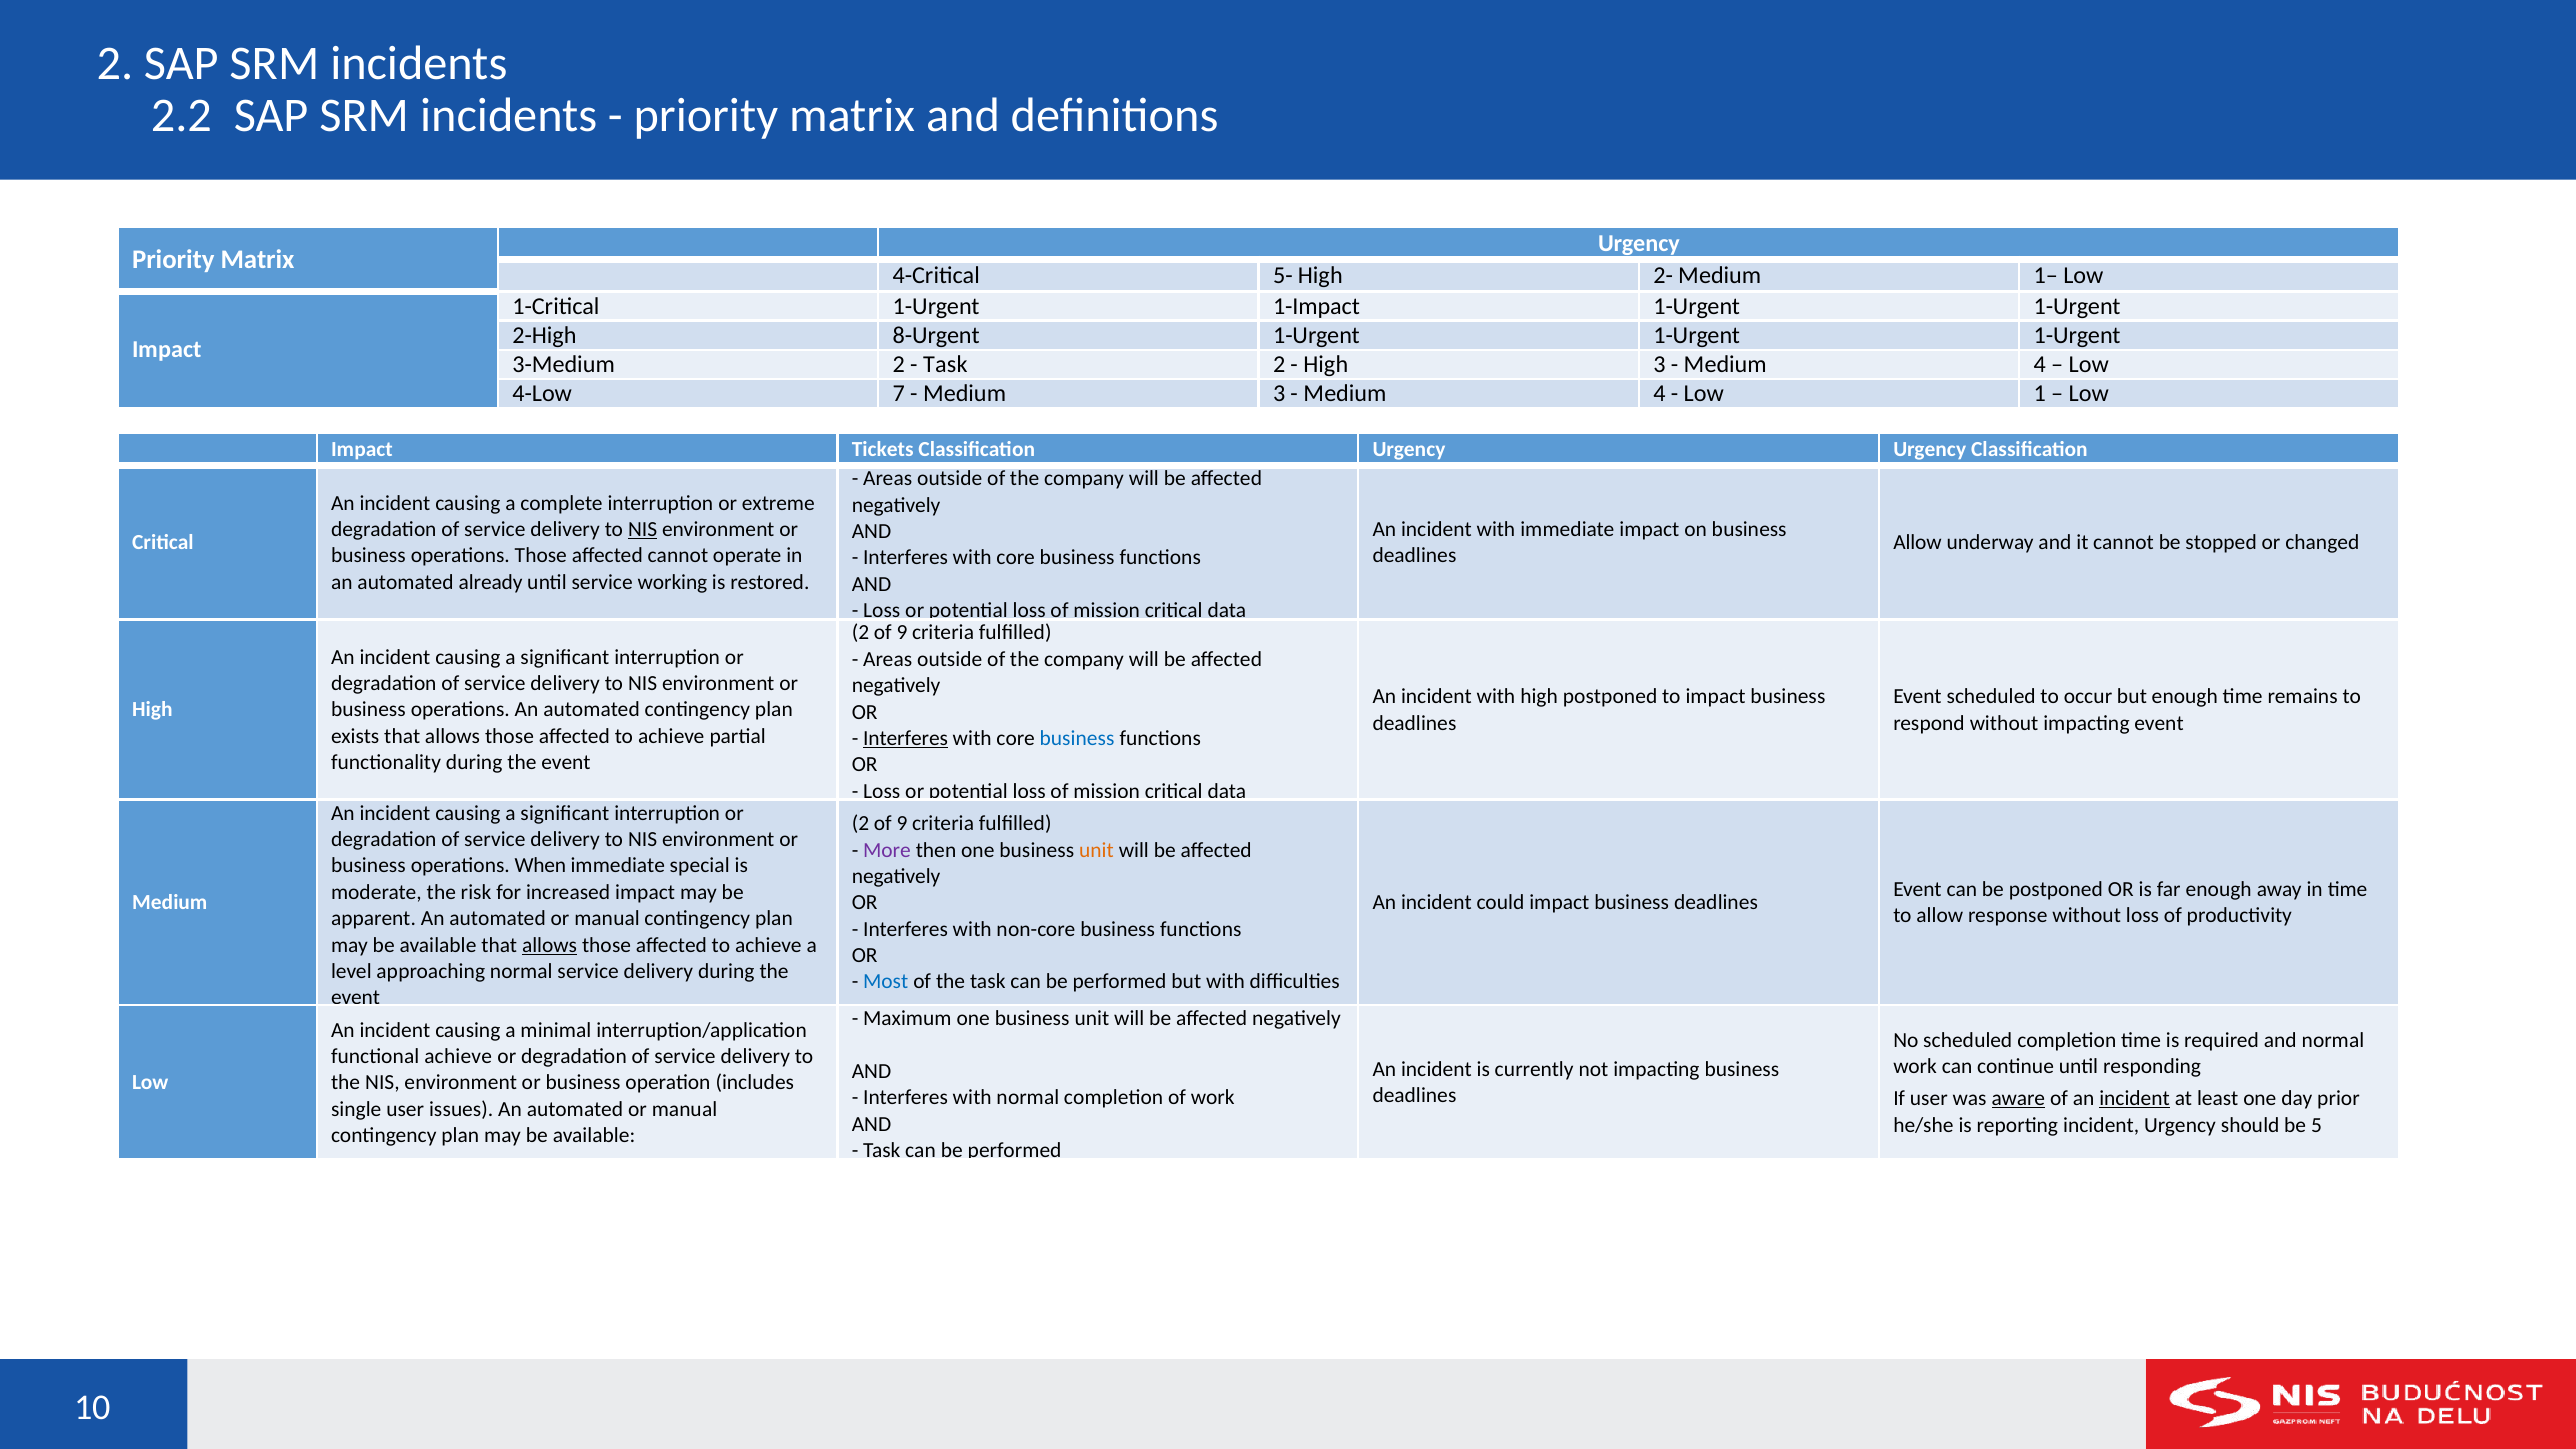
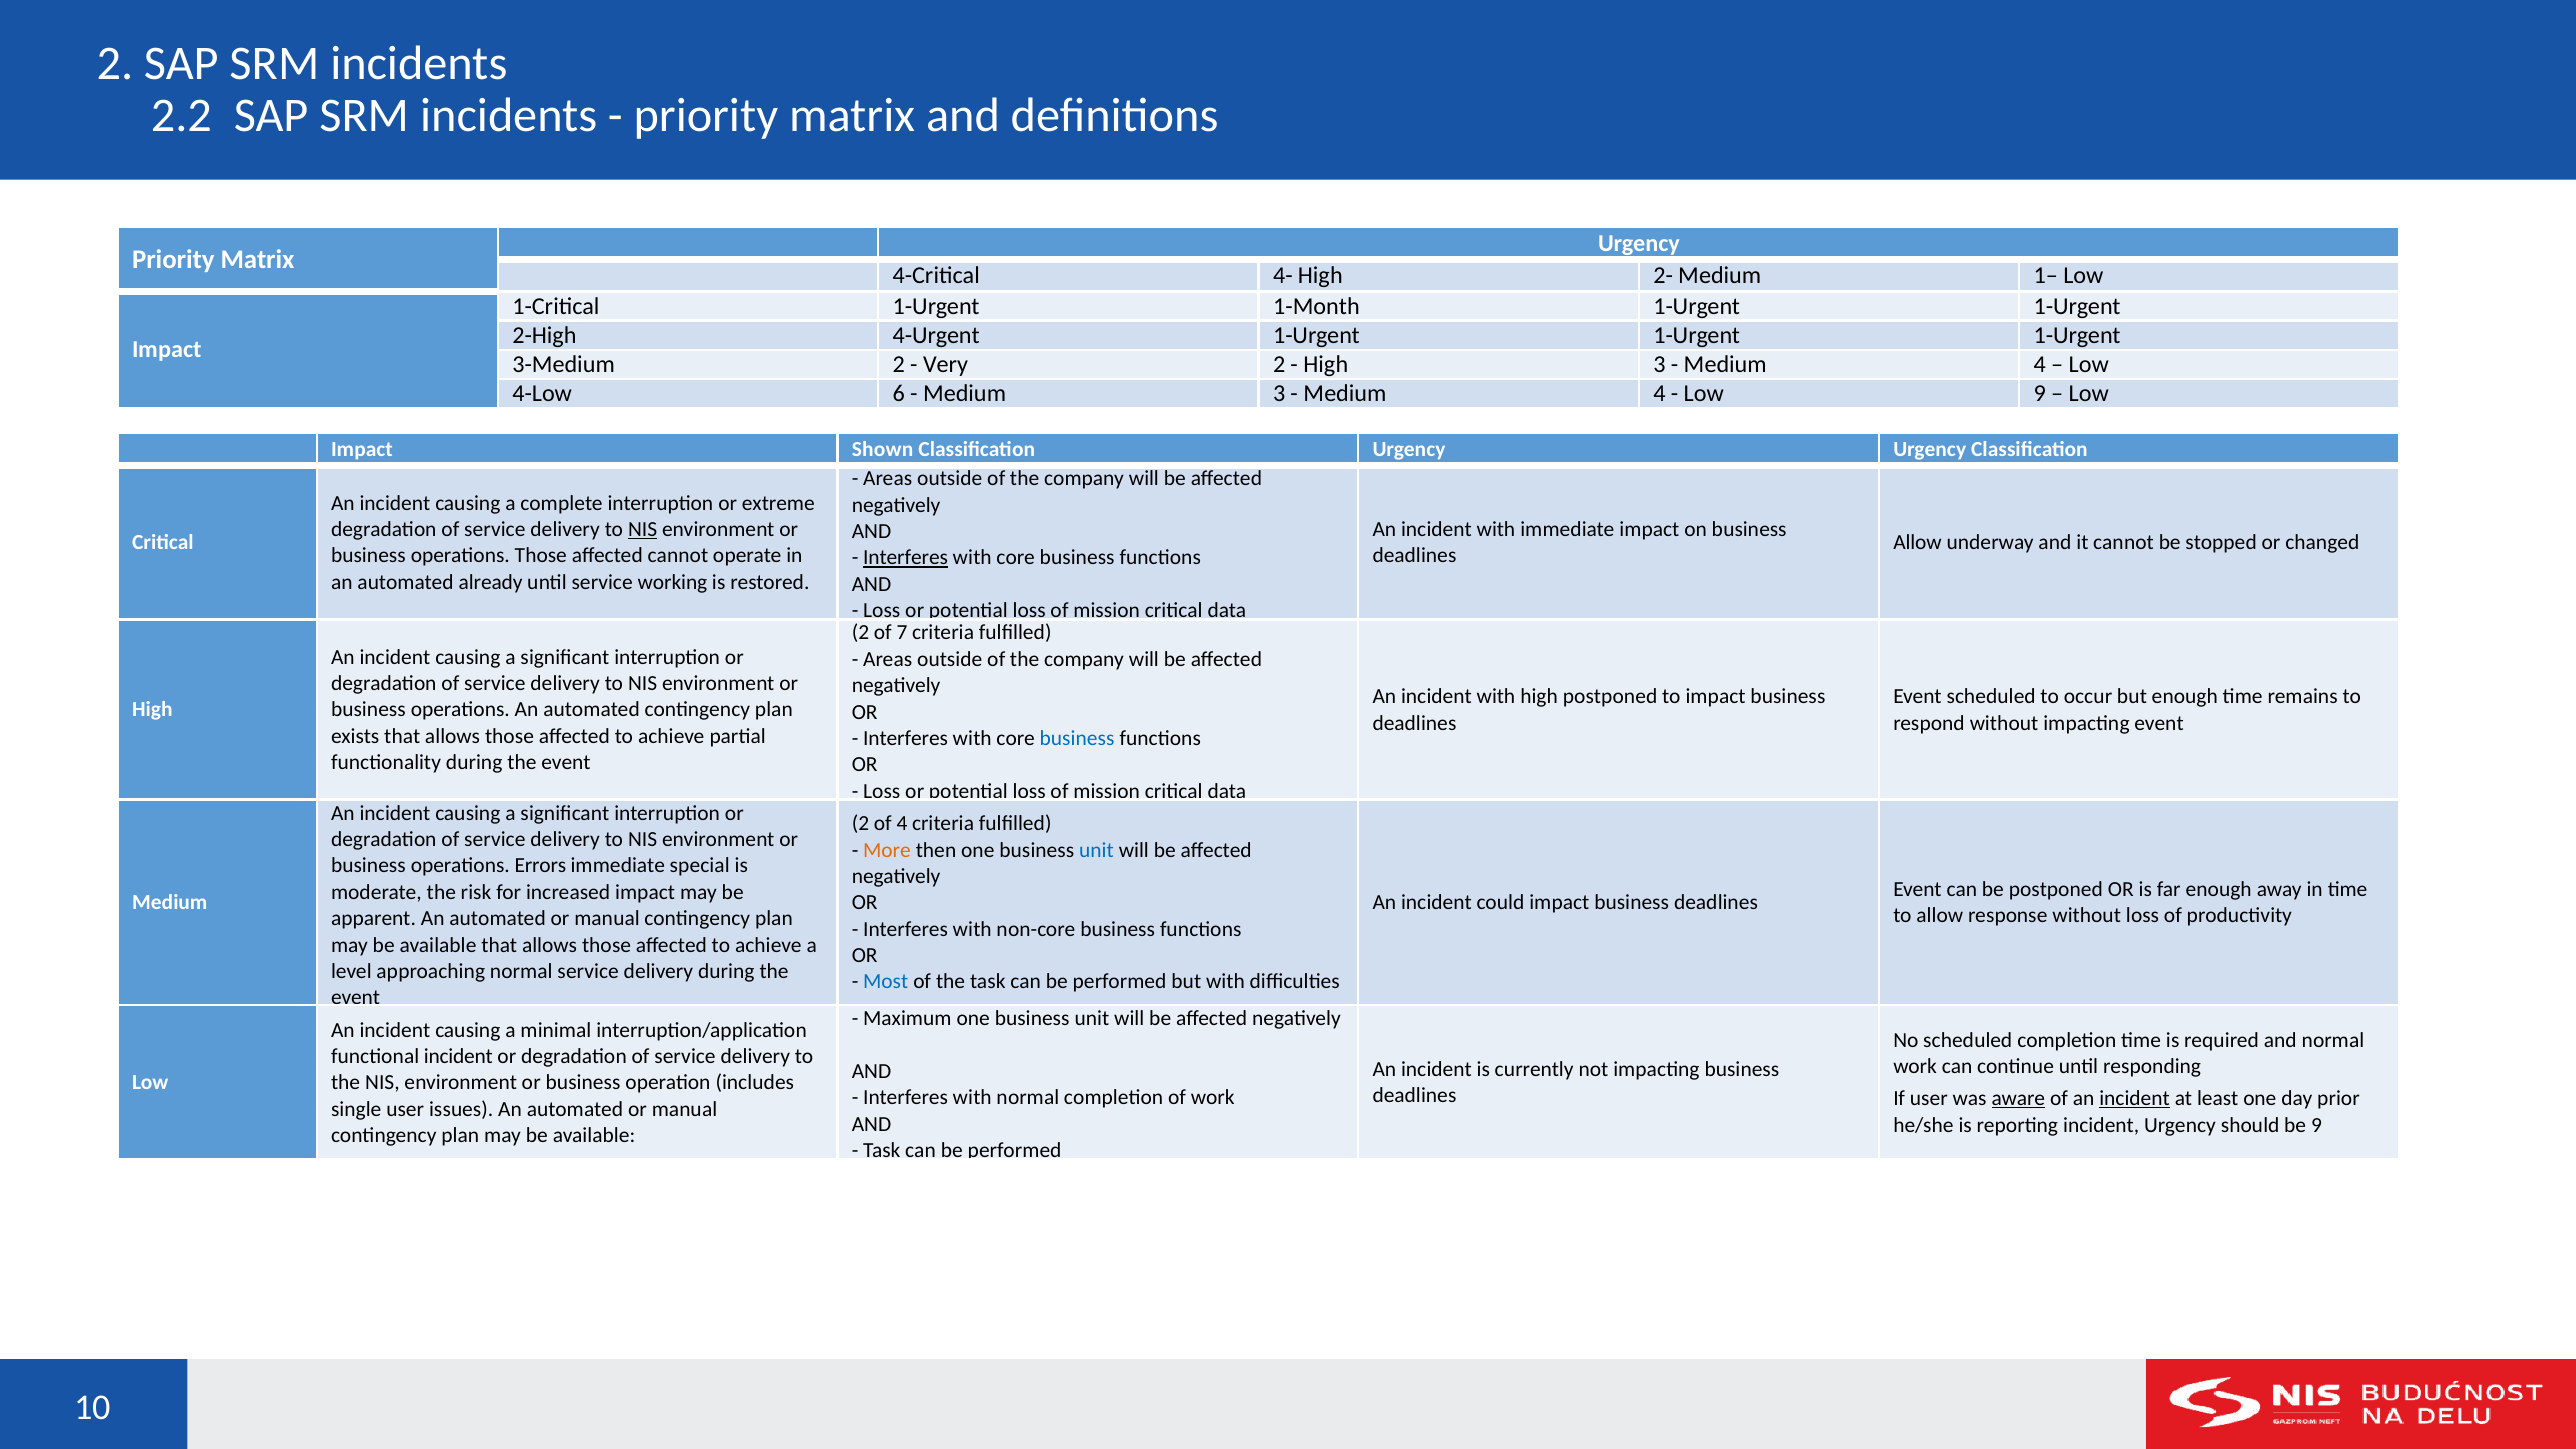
5-: 5- -> 4- (1283, 276)
1-Impact: 1-Impact -> 1-Month (1316, 306)
8-Urgent: 8-Urgent -> 4-Urgent (936, 335)
Task: Task -> Very (945, 365)
7: 7 -> 6 (899, 394)
Low 1: 1 -> 9 (2040, 394)
Tickets: Tickets -> Shown (883, 449)
Interferes underline: none -> present (906, 558)
9: 9 -> 7 (902, 633)
Interferes underline: present -> none (906, 738)
9: 9 -> 4 (902, 824)
More colour: purple -> orange (887, 850)
unit colour: orange -> blue (1096, 850)
When: When -> Errors (540, 866)
allows underline: present -> none (550, 945)
functional achieve: achieve -> incident (458, 1056)
be 5: 5 -> 9 (2317, 1125)
